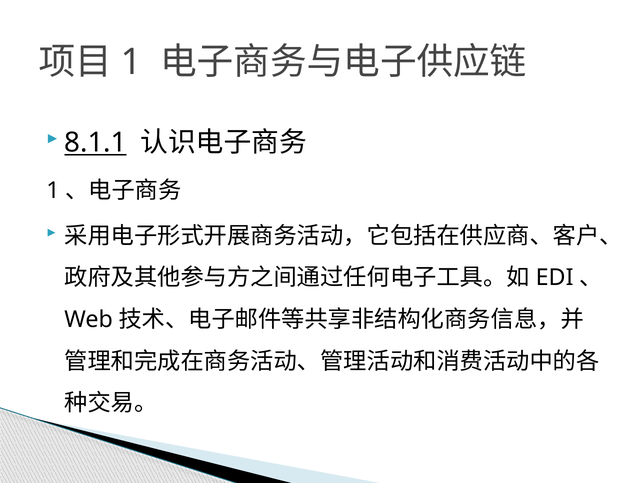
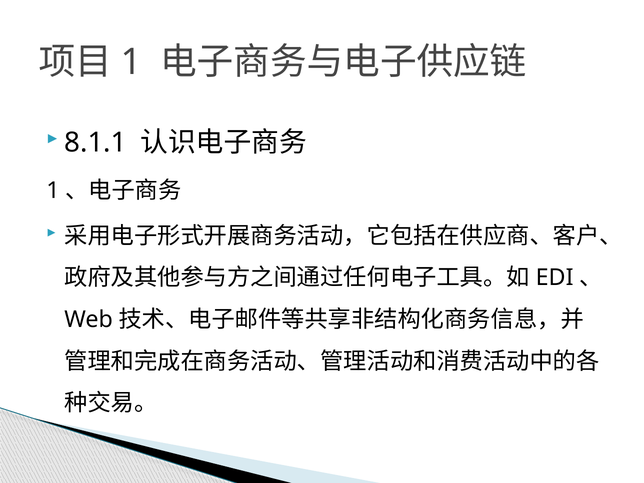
8.1.1 underline: present -> none (95, 143)
